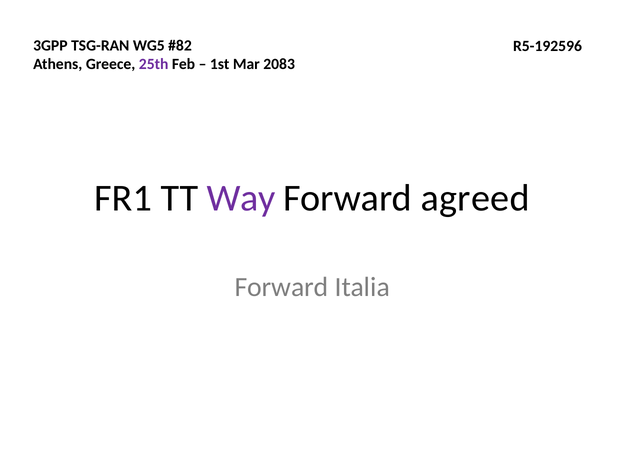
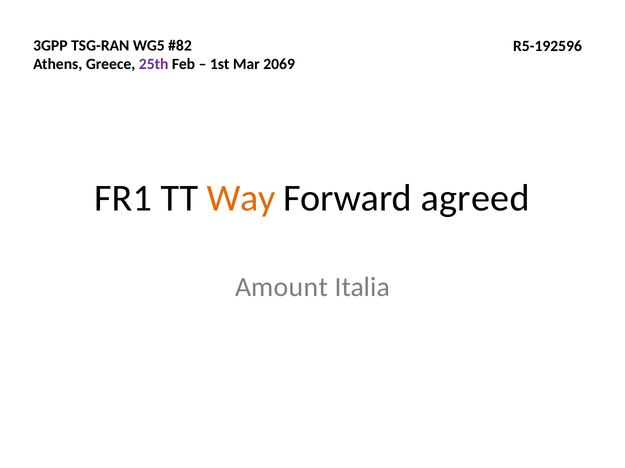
2083: 2083 -> 2069 (279, 64)
Way colour: purple -> orange (241, 199)
Forward: Forward -> Amount (281, 287)
